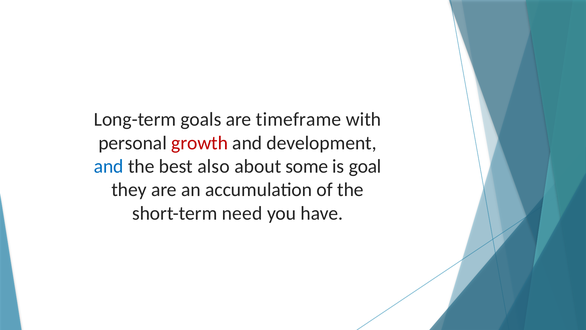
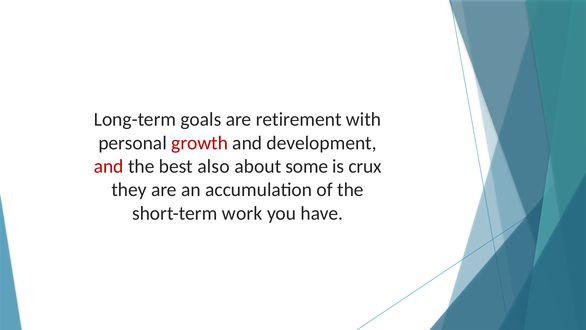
timeframe: timeframe -> retirement (299, 119)
and colour: blue -> red (109, 166)
goal: goal -> crux (365, 166)
need: need -> work (242, 213)
